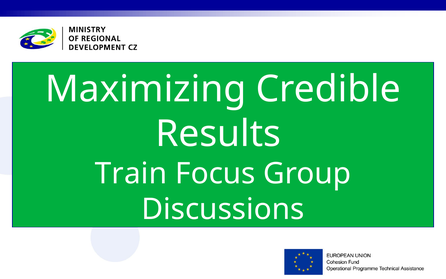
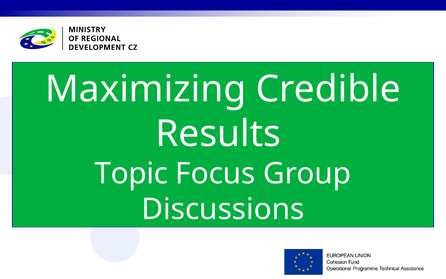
Train: Train -> Topic (131, 173)
